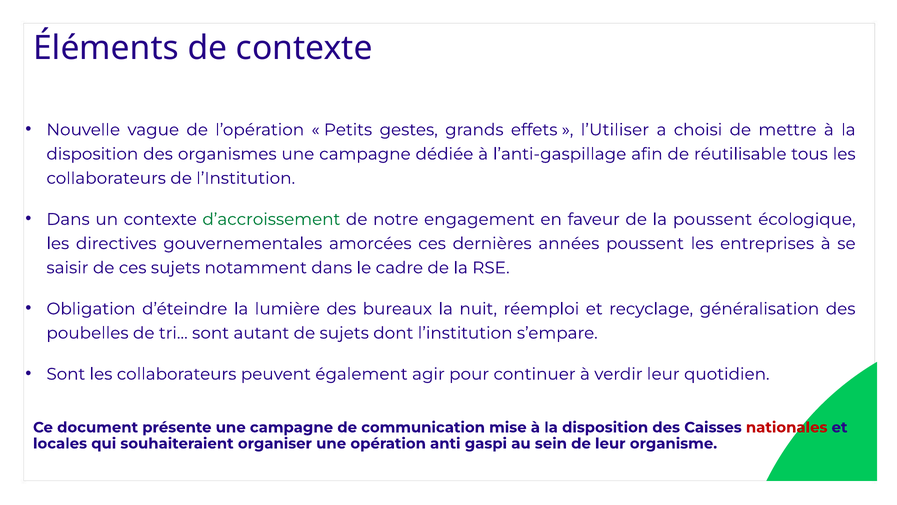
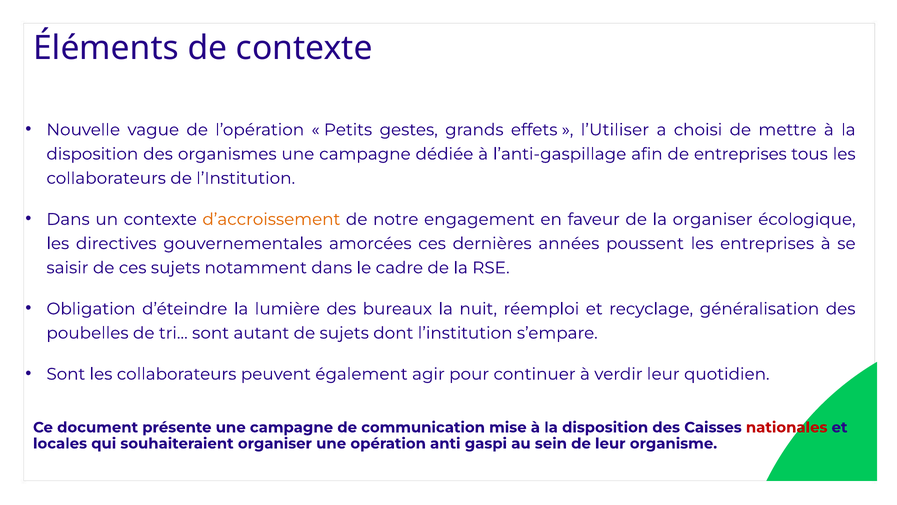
de réutilisable: réutilisable -> entreprises (740, 154)
d’accroissement colour: green -> orange (271, 219)
la poussent: poussent -> organiser (713, 219)
